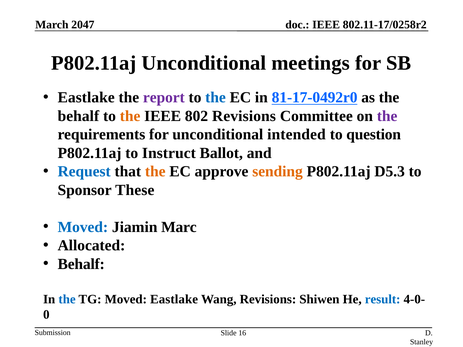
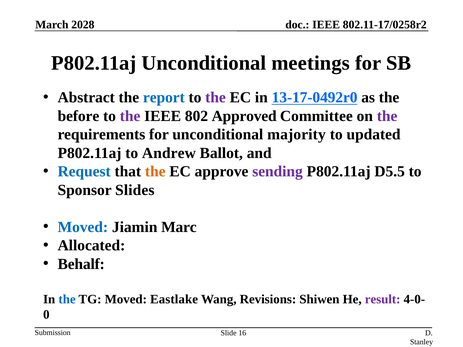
2047: 2047 -> 2028 (83, 25)
Eastlake: Eastlake -> Abstract (86, 98)
report colour: purple -> blue (164, 98)
the colour: blue -> purple (216, 98)
81-17-0492r0: 81-17-0492r0 -> 13-17-0492r0 (315, 98)
behalf: behalf -> before (78, 116)
the colour: orange -> purple (130, 116)
802 Revisions: Revisions -> Approved (244, 116)
intended: intended -> majority (296, 135)
question: question -> updated (374, 135)
Instruct: Instruct -> Andrew (169, 153)
sending colour: orange -> purple (278, 172)
D5.3: D5.3 -> D5.5 (390, 172)
These: These -> Slides (135, 190)
result colour: blue -> purple (383, 300)
